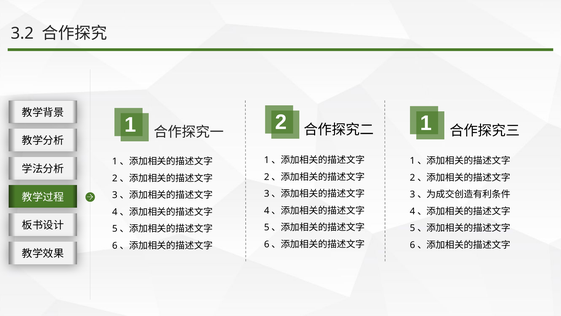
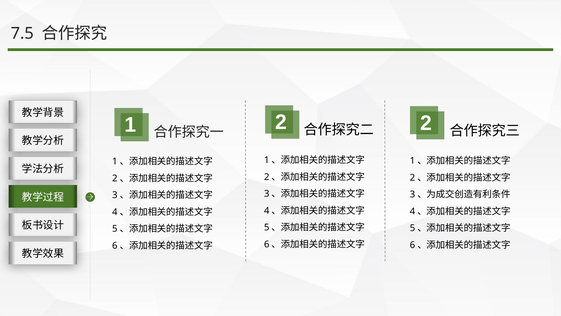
3.2: 3.2 -> 7.5 (22, 34)
2 1: 1 -> 2 (426, 123)
